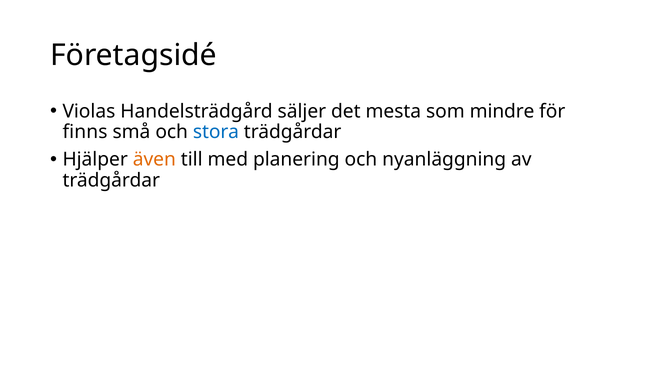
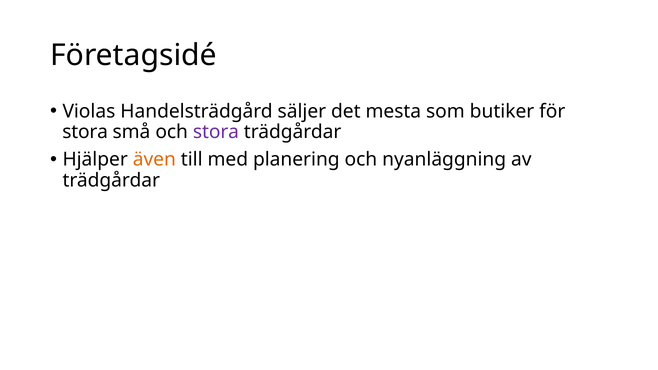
mindre: mindre -> butiker (502, 111)
finns: finns -> stora (85, 132)
stora colour: blue -> purple (216, 132)
